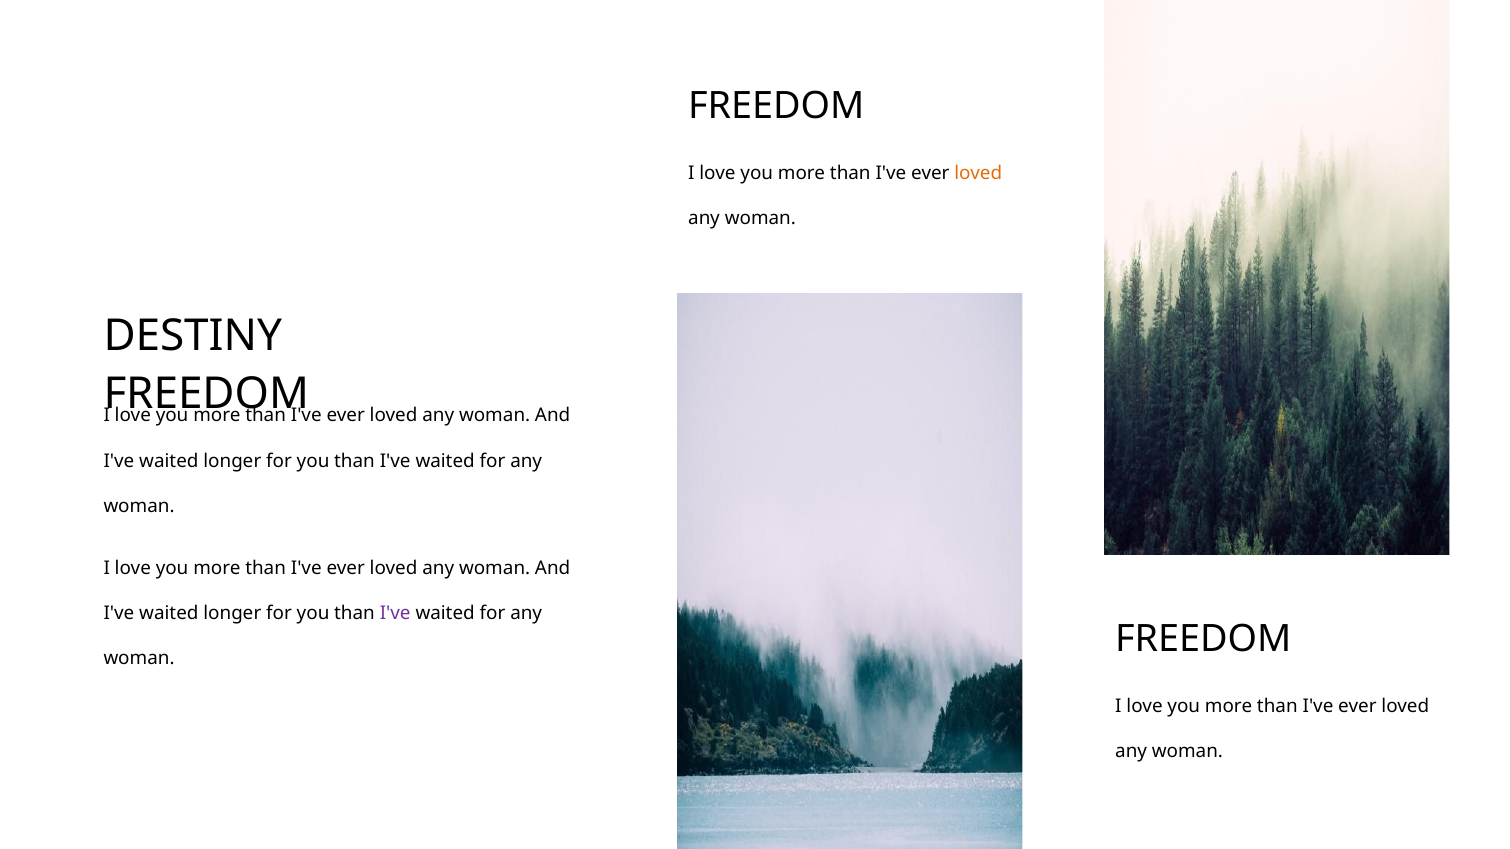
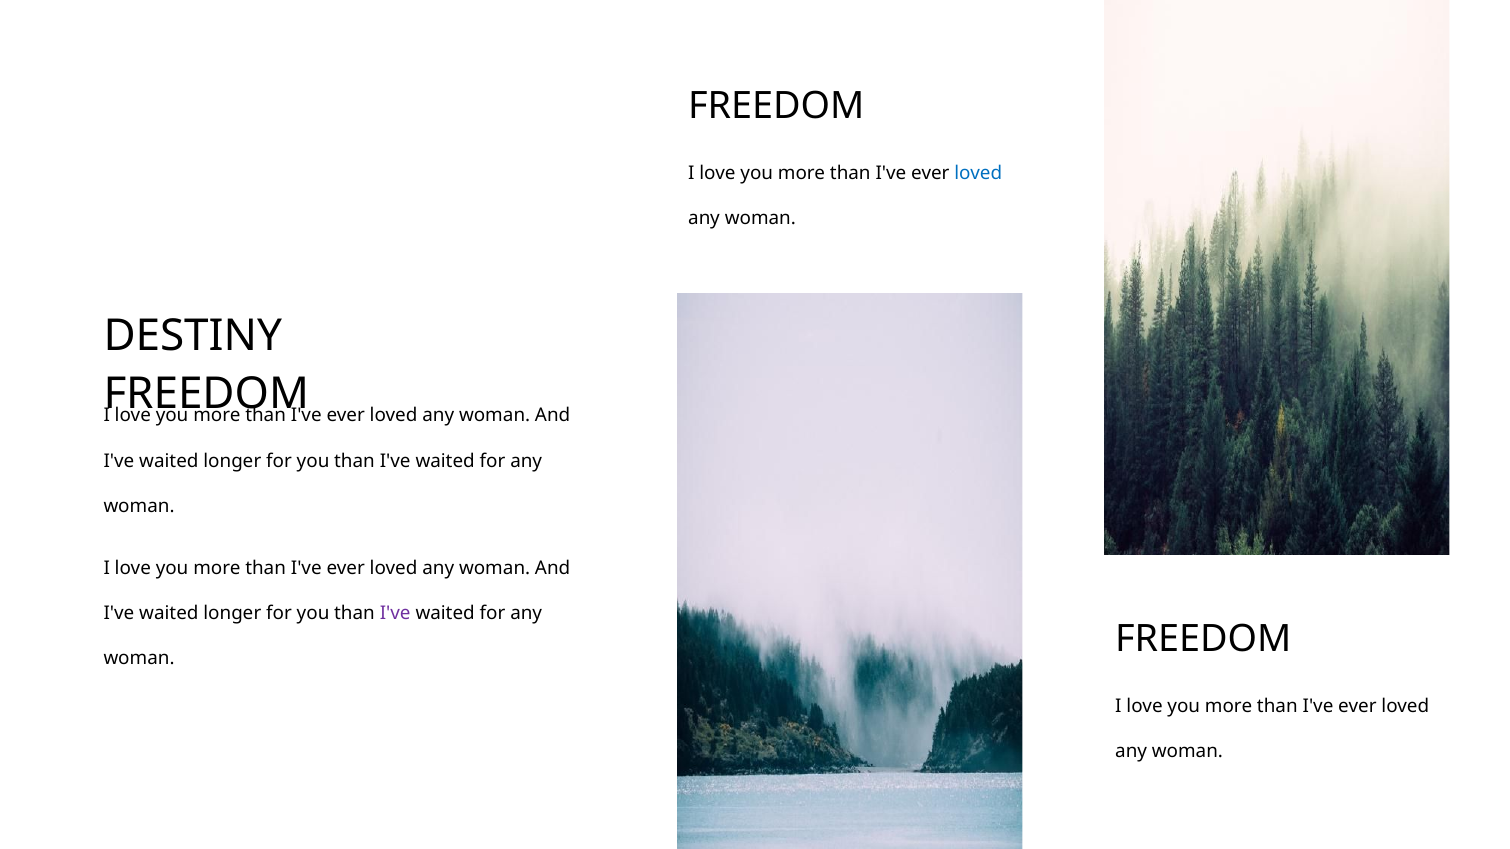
loved colour: orange -> blue (978, 173)
